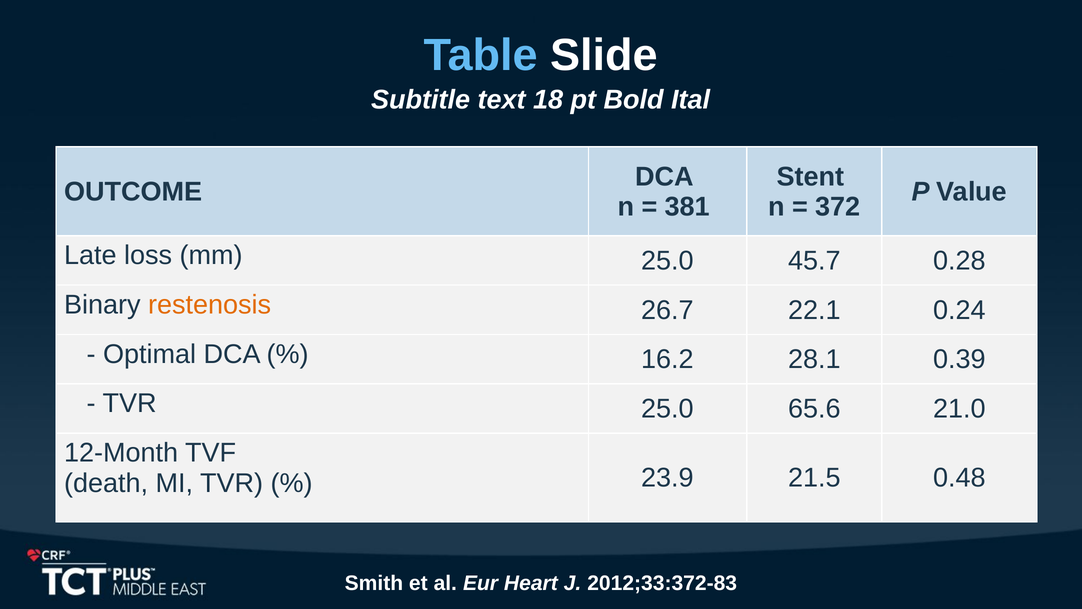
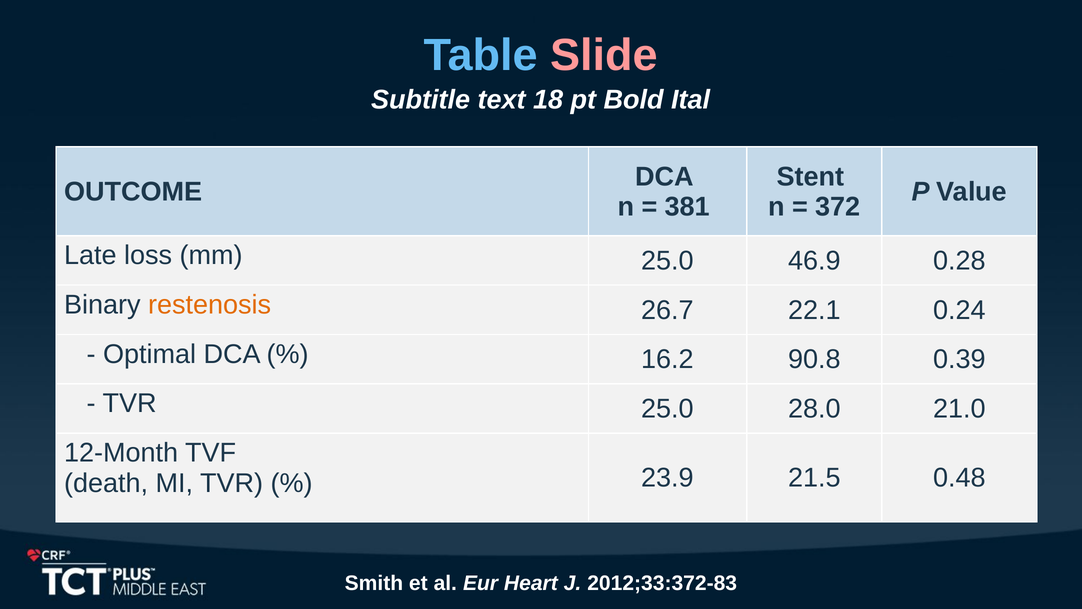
Slide colour: white -> pink (604, 55)
45.7: 45.7 -> 46.9 (814, 261)
28.1: 28.1 -> 90.8 (814, 359)
65.6: 65.6 -> 28.0 (814, 409)
